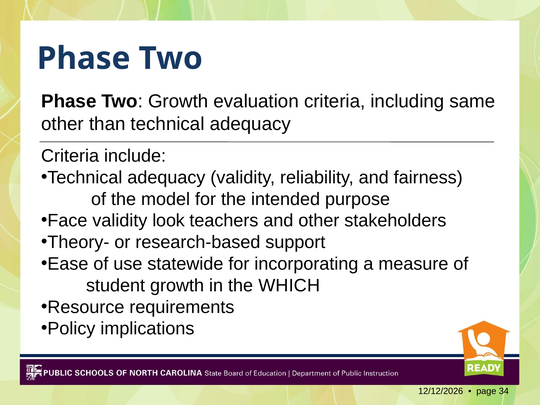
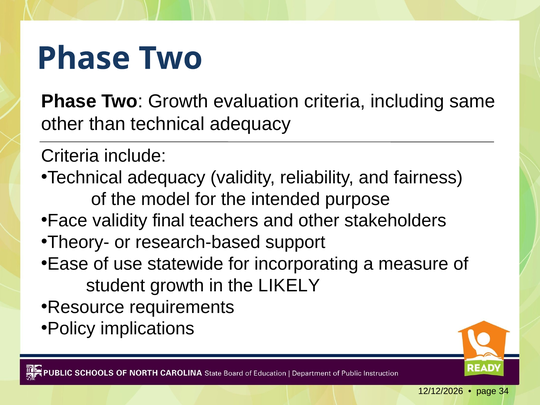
look: look -> final (169, 221)
WHICH: WHICH -> LIKELY (289, 285)
